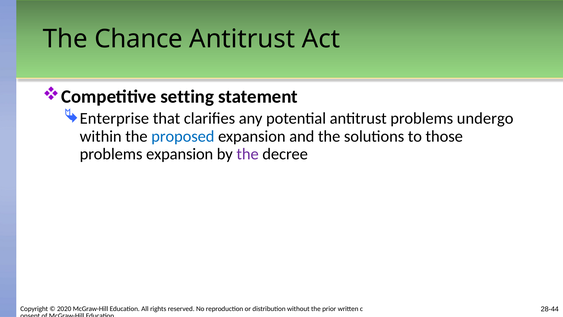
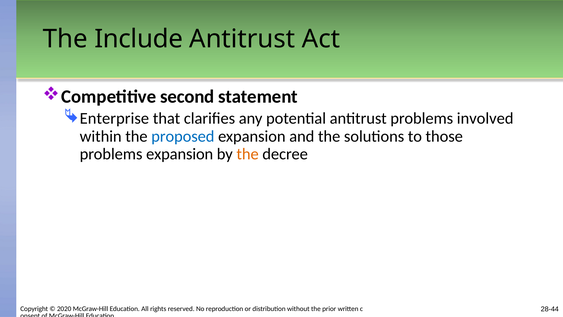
Chance: Chance -> Include (139, 39)
setting: setting -> second (187, 96)
undergo: undergo -> involved (485, 118)
the colour: purple -> orange (248, 154)
